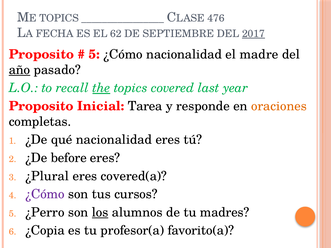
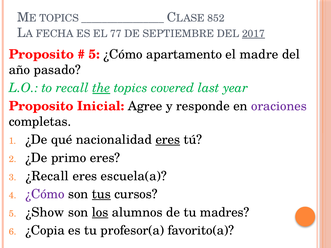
476: 476 -> 852 (216, 18)
62: 62 -> 77 (116, 34)
¿Cómo nacionalidad: nacionalidad -> apartamento (184, 54)
año underline: present -> none (19, 70)
Tarea: Tarea -> Agree (145, 106)
oraciones colour: orange -> purple (279, 106)
eres underline: none -> present (168, 140)
before: before -> primo (69, 158)
¿Plural: ¿Plural -> ¿Recall (47, 176)
covered(a: covered(a -> escuela(a (134, 176)
tus underline: none -> present (101, 194)
¿Perro: ¿Perro -> ¿Show (45, 213)
